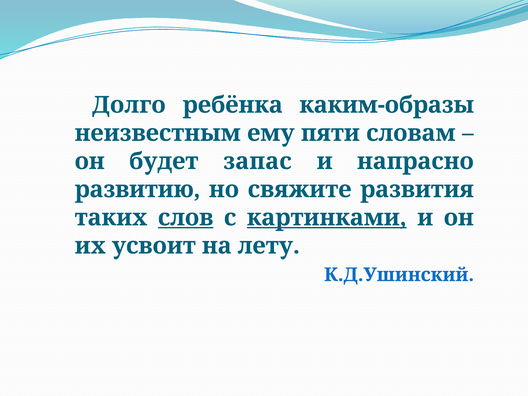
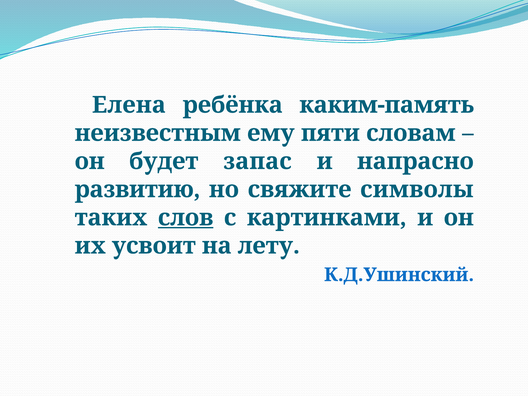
Долго: Долго -> Елена (129, 105)
каким-образы: каким-образы -> каким-память (387, 105)
развития: развития -> символы (417, 189)
картинками underline: present -> none (327, 218)
